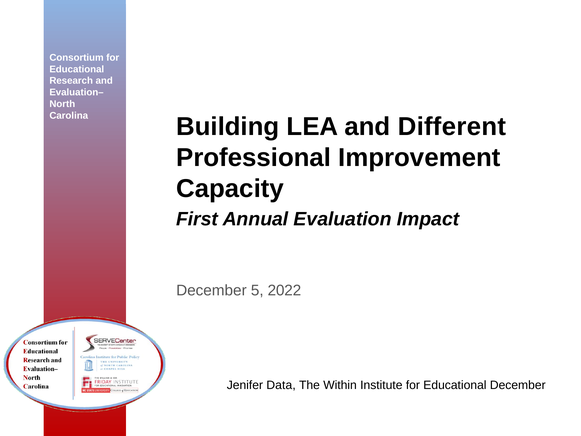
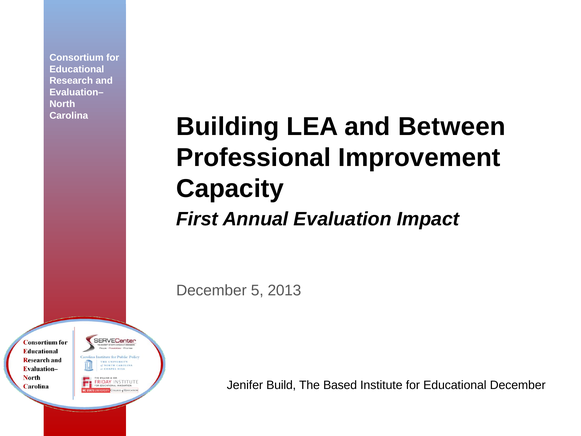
Different: Different -> Between (452, 127)
2022: 2022 -> 2013 (284, 290)
Data: Data -> Build (281, 385)
Within: Within -> Based (340, 385)
